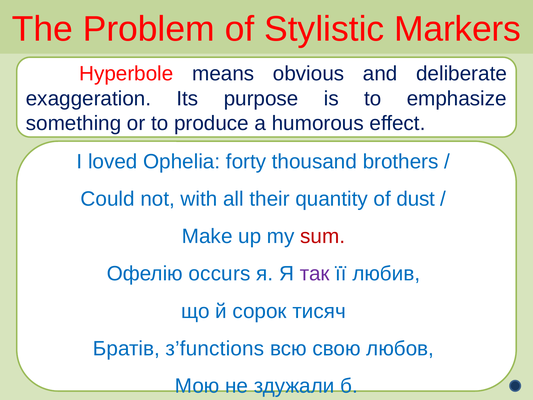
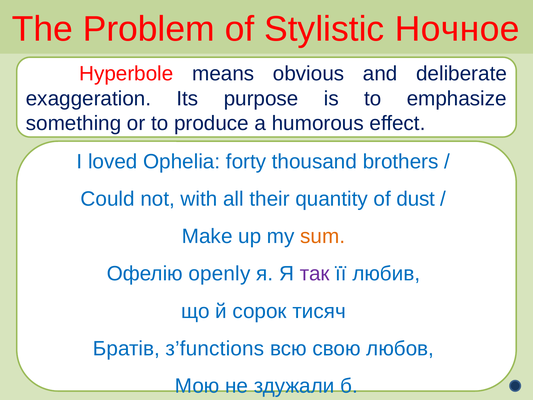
Markers: Markers -> Ночное (457, 29)
sum colour: red -> orange (323, 236)
occurs: occurs -> openly (220, 274)
